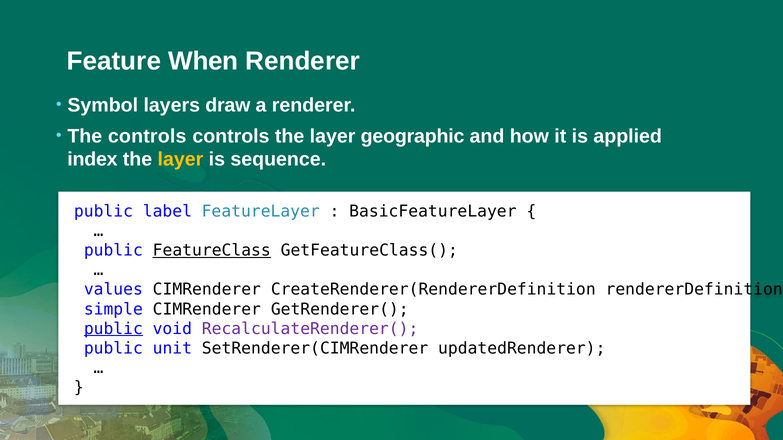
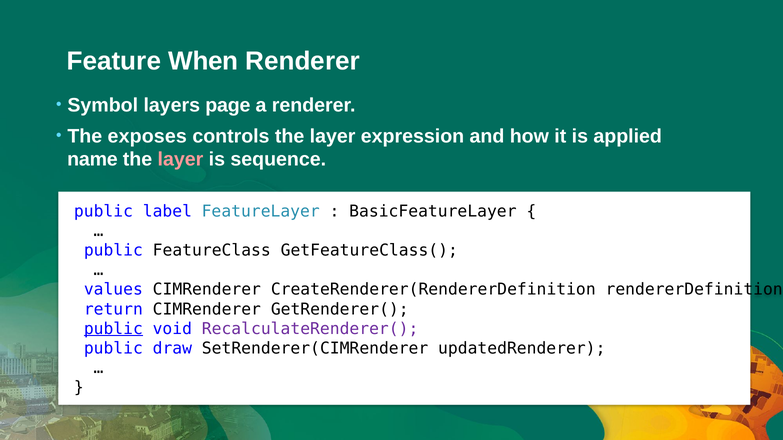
draw: draw -> page (228, 105)
The controls: controls -> exposes (147, 136)
geographic: geographic -> expression (412, 136)
index: index -> name (92, 160)
layer colour: yellow -> pink (180, 160)
FeatureClass underline: present -> none (212, 251)
simple: simple -> return (113, 309)
unit: unit -> draw (172, 349)
